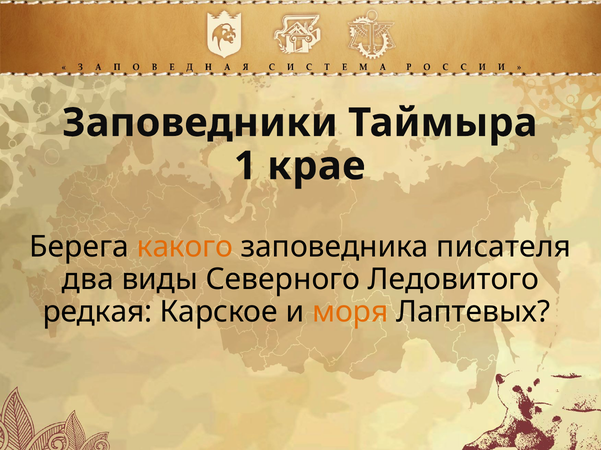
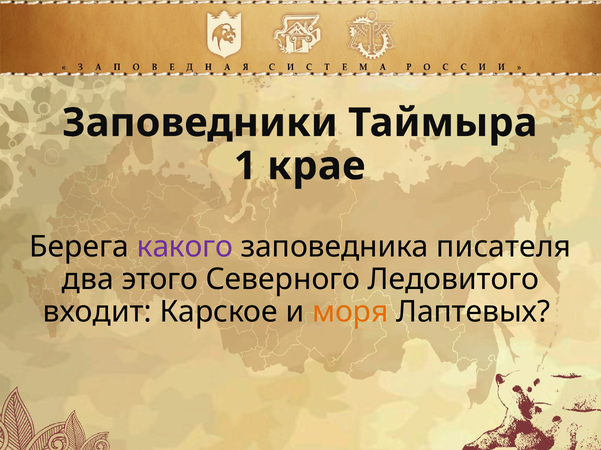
какого colour: orange -> purple (185, 247)
виды: виды -> этого (160, 280)
редкая: редкая -> входит (97, 312)
